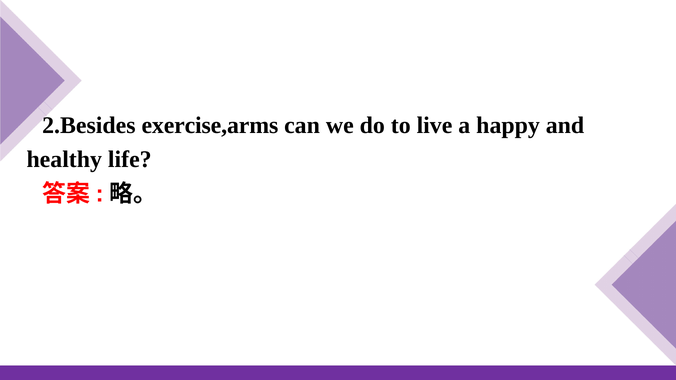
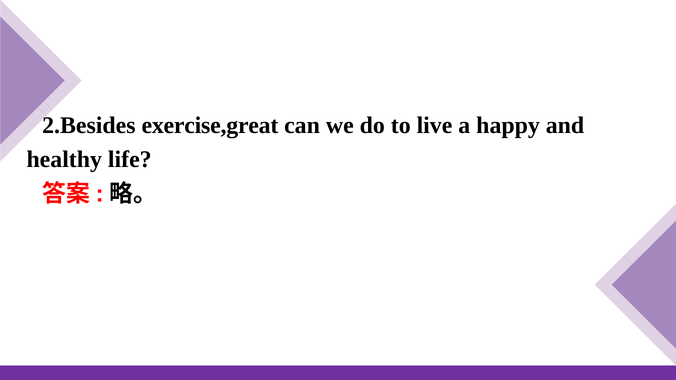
exercise,arms: exercise,arms -> exercise,great (210, 125)
